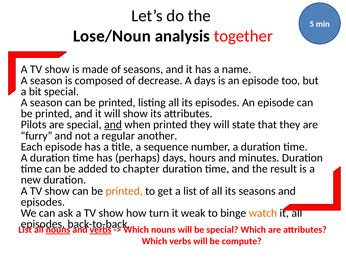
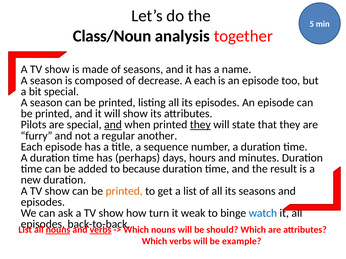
Lose/Noun: Lose/Noun -> Class/Noun (112, 36)
A days: days -> each (205, 81)
they underline: none -> present (200, 125)
chapter: chapter -> because (141, 169)
watch colour: orange -> blue (263, 214)
be special: special -> should (222, 230)
compute: compute -> example (242, 242)
